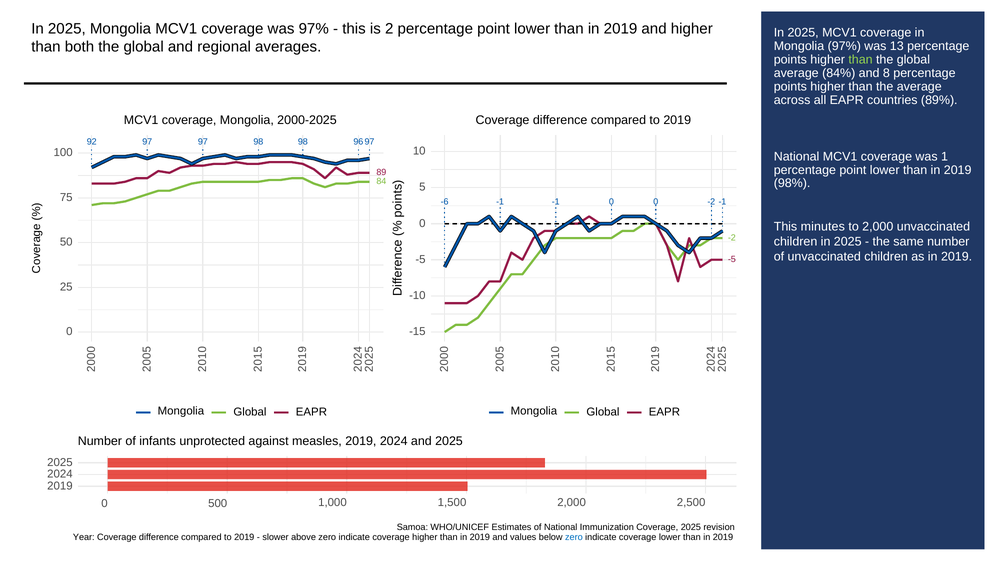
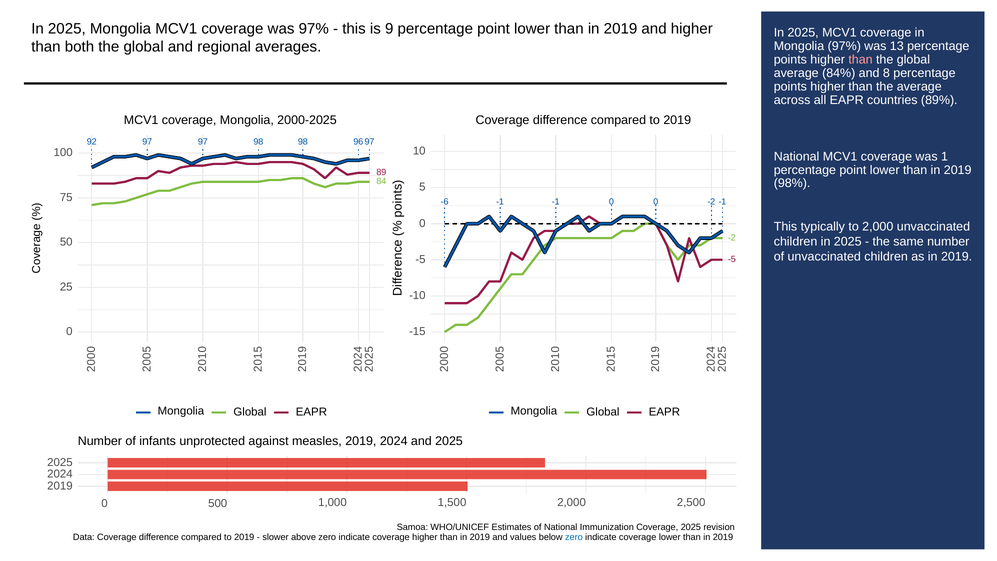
is 2: 2 -> 9 (389, 29)
than colour: light green -> pink (861, 60)
minutes: minutes -> typically (823, 227)
Year: Year -> Data (84, 537)
